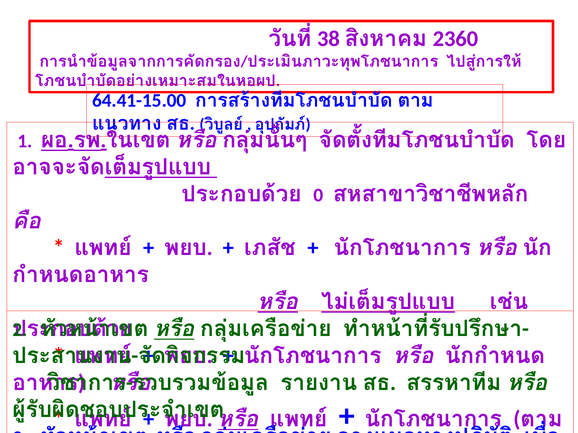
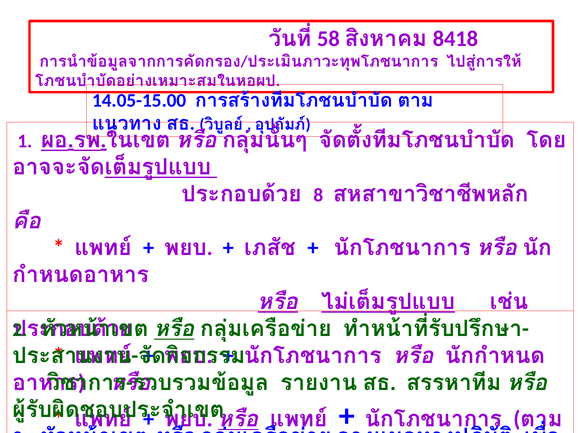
38: 38 -> 58 (329, 39)
2360: 2360 -> 8418 (455, 39)
64.41-15.00: 64.41-15.00 -> 14.05-15.00 (139, 100)
0: 0 -> 8 (318, 195)
